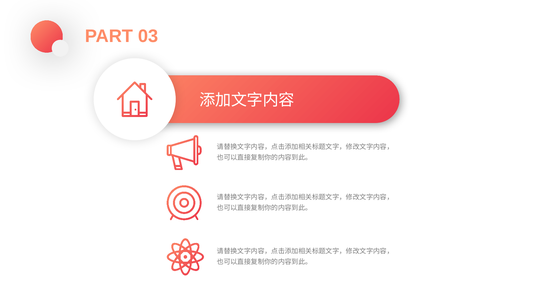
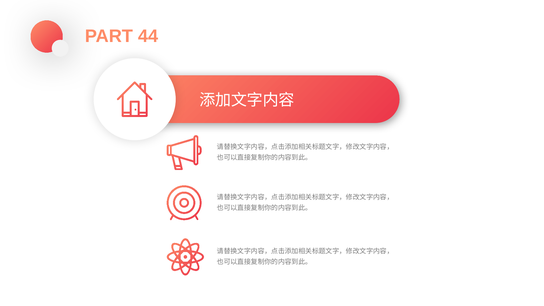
03: 03 -> 44 (148, 36)
